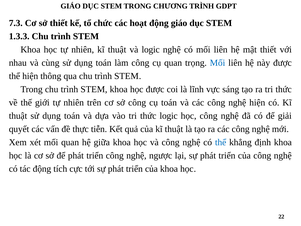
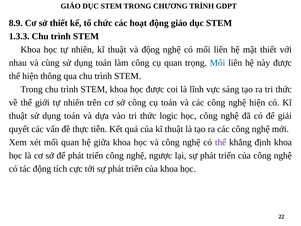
7.3: 7.3 -> 8.9 (16, 23)
và logic: logic -> động (151, 50)
thể colour: blue -> purple (221, 142)
